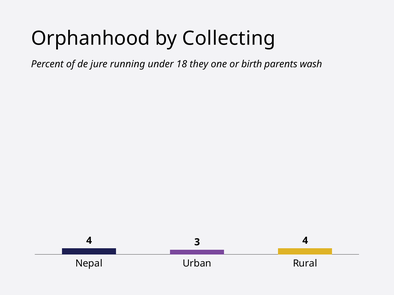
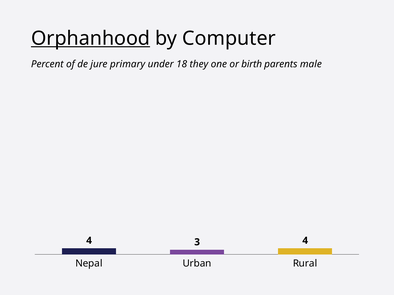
Orphanhood underline: none -> present (91, 38)
Collecting: Collecting -> Computer (229, 38)
running: running -> primary (128, 64)
wash: wash -> male (311, 64)
